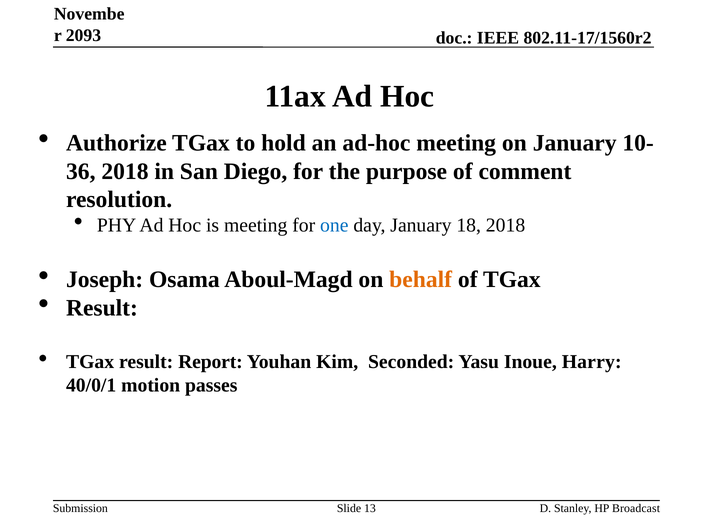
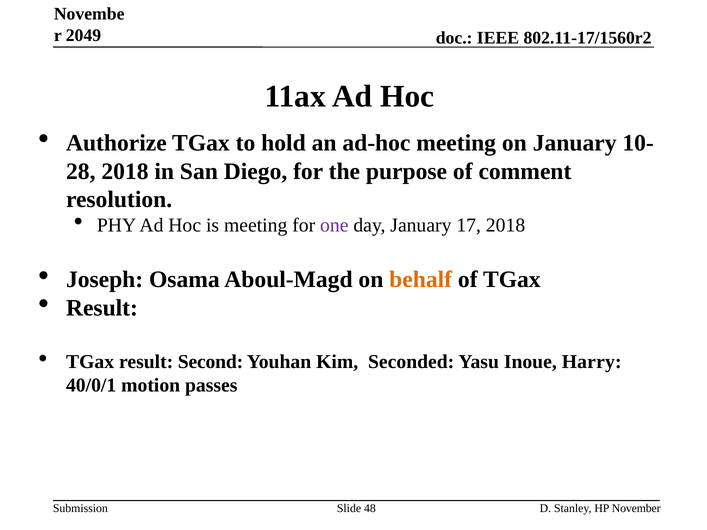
2093: 2093 -> 2049 (83, 35)
36: 36 -> 28 (81, 171)
one colour: blue -> purple (334, 225)
18: 18 -> 17 (469, 225)
Report: Report -> Second (210, 362)
13: 13 -> 48 (370, 509)
Broadcast: Broadcast -> November (636, 509)
